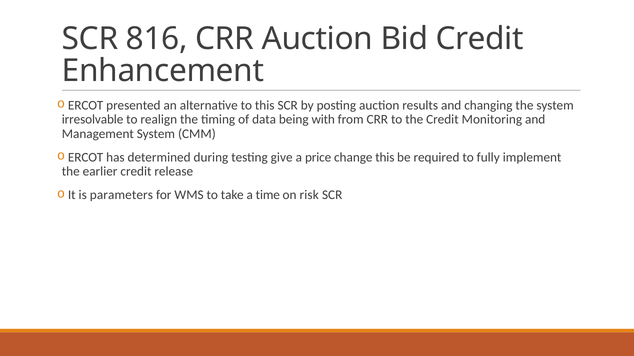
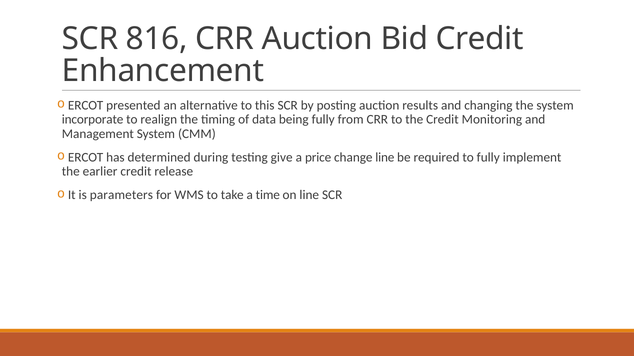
irresolvable: irresolvable -> incorporate (93, 120)
being with: with -> fully (323, 120)
change this: this -> line (385, 157)
on risk: risk -> line (309, 195)
